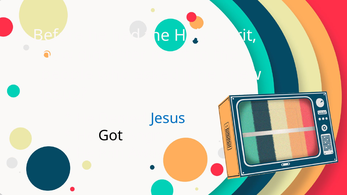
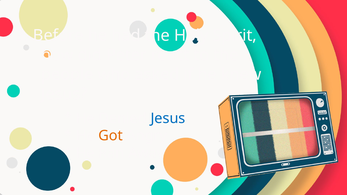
Got colour: black -> orange (111, 136)
